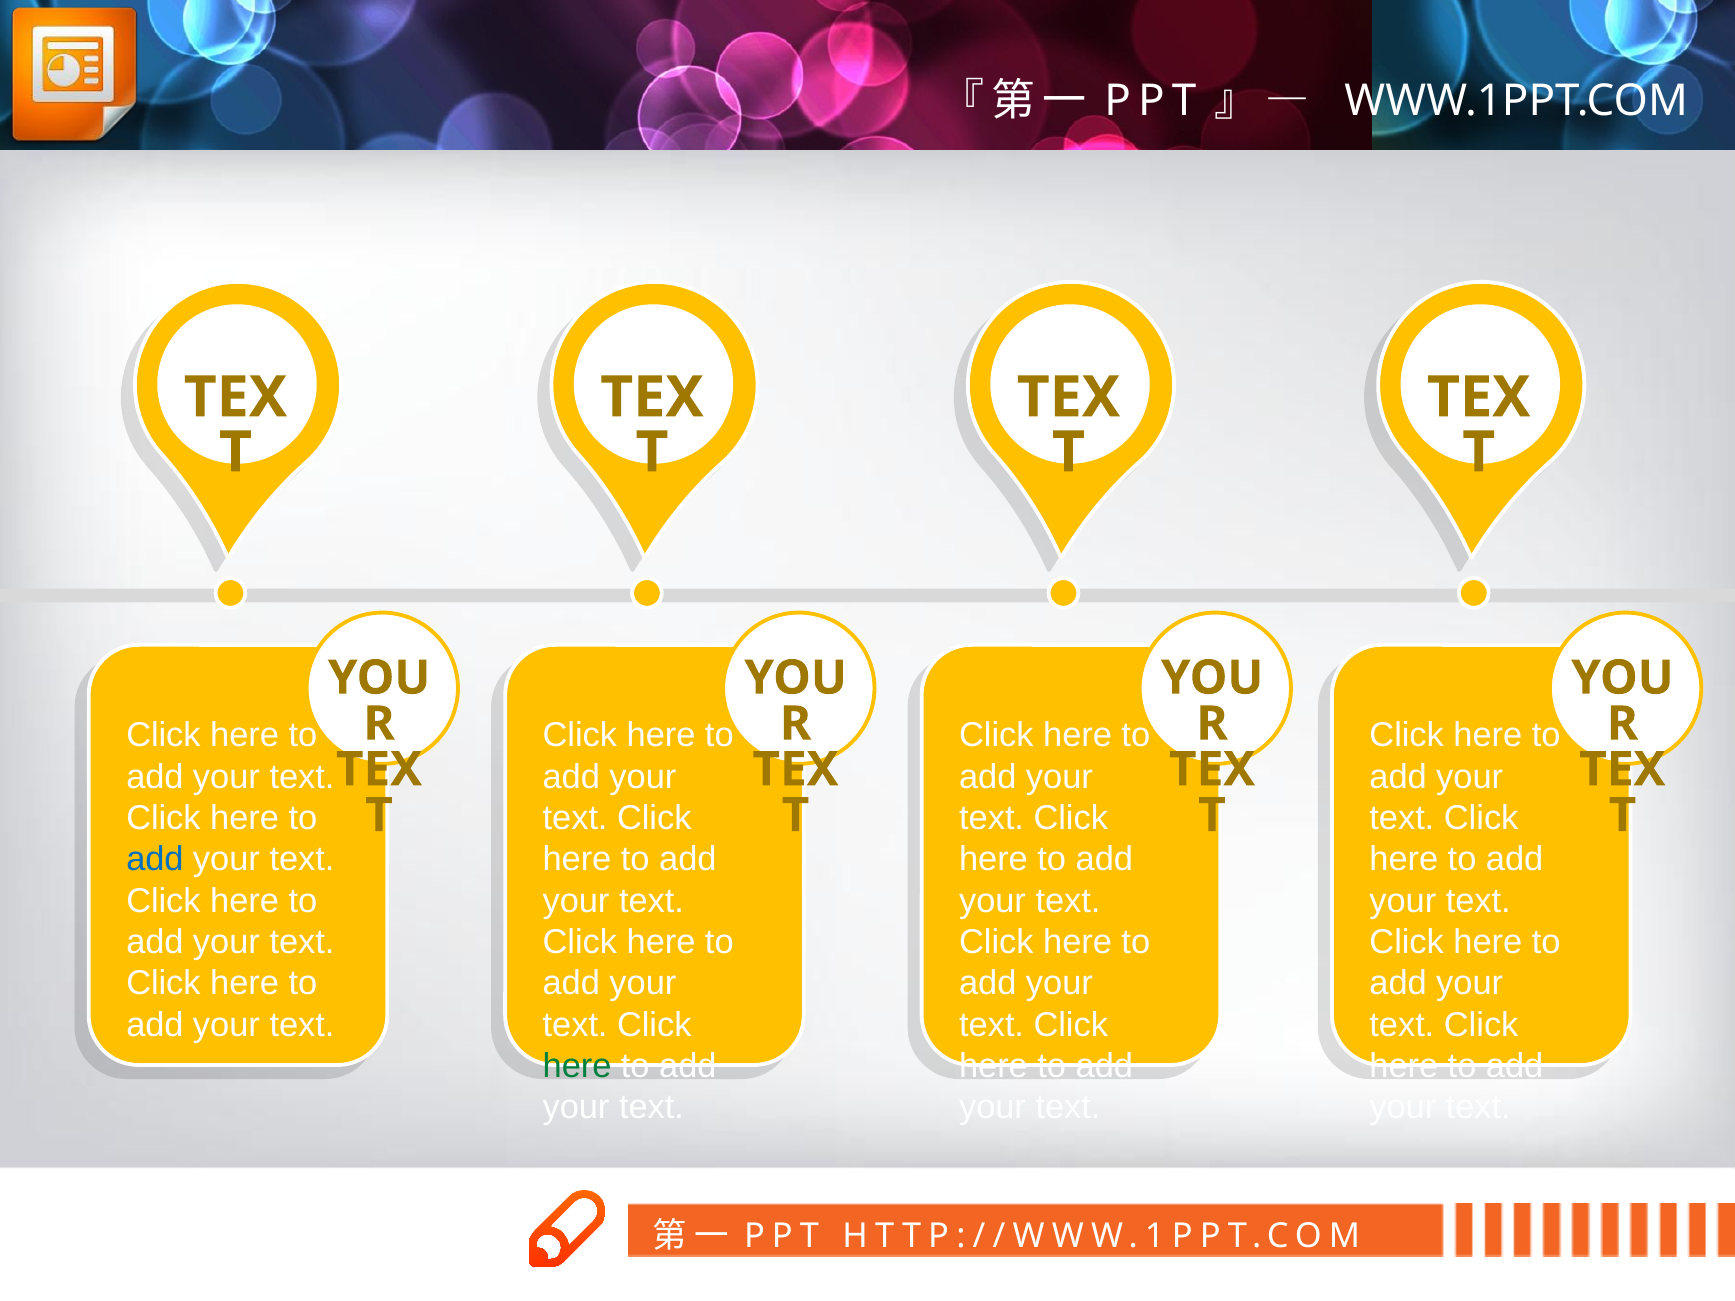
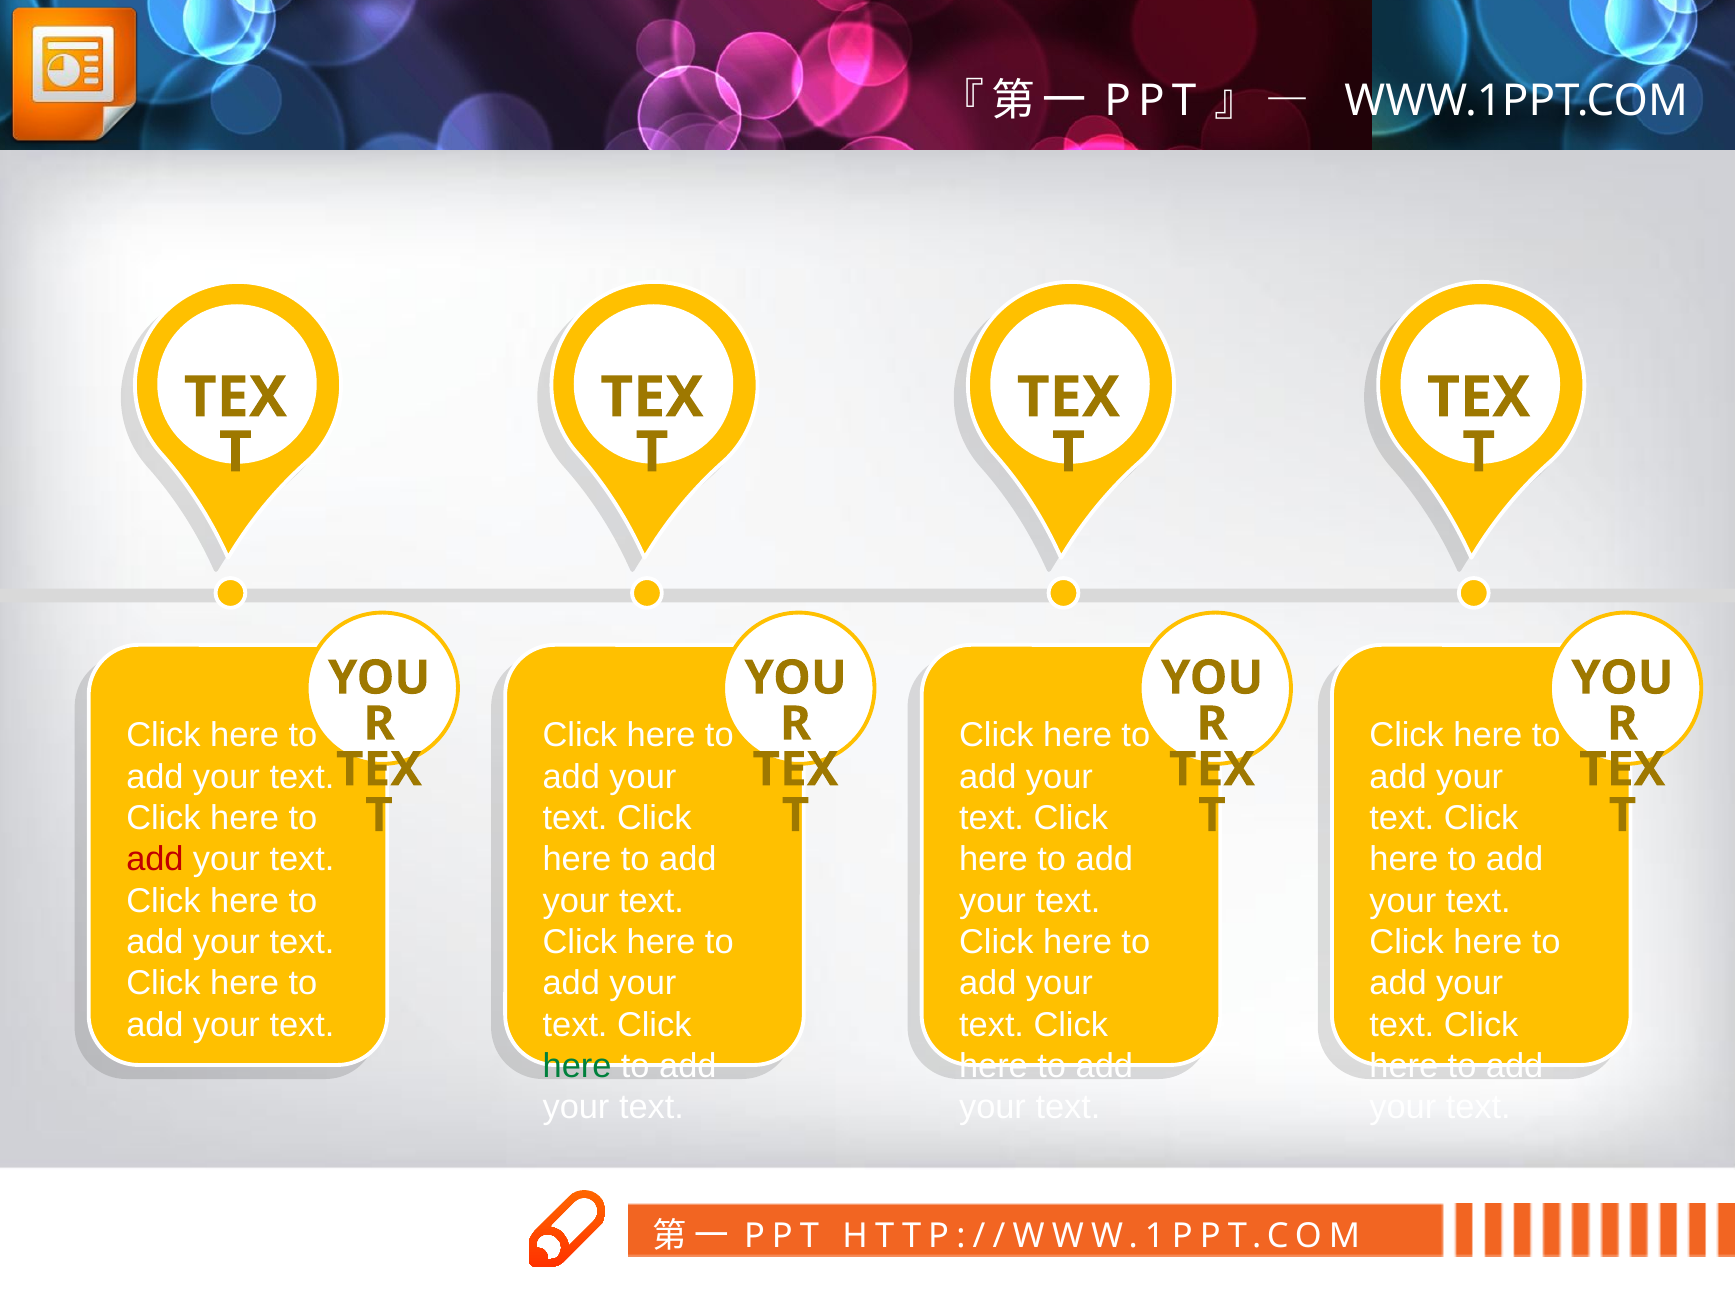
add colour: blue -> red (155, 860)
